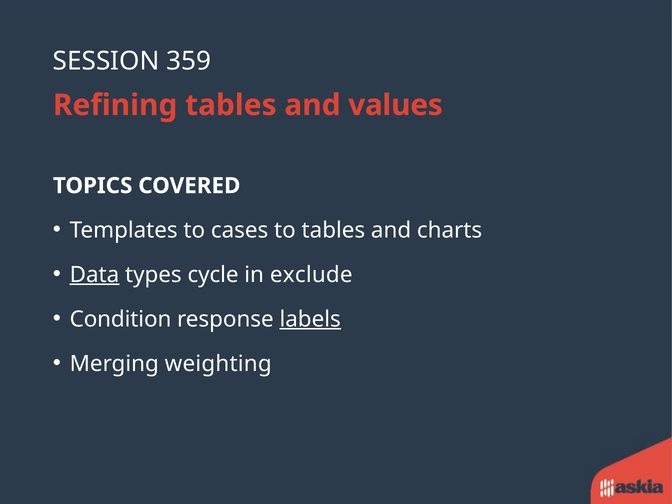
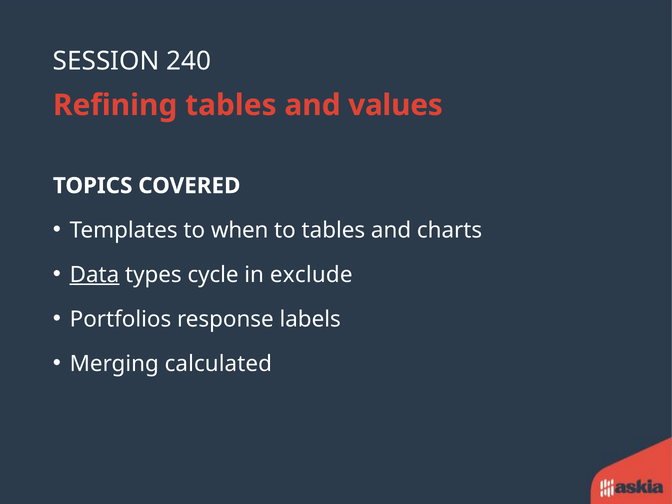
359: 359 -> 240 (189, 61)
cases: cases -> when (240, 230)
Condition: Condition -> Portfolios (120, 319)
labels underline: present -> none (310, 319)
weighting: weighting -> calculated (218, 364)
